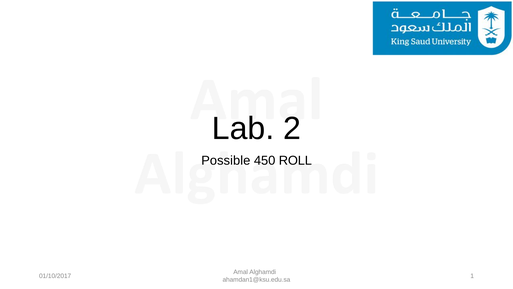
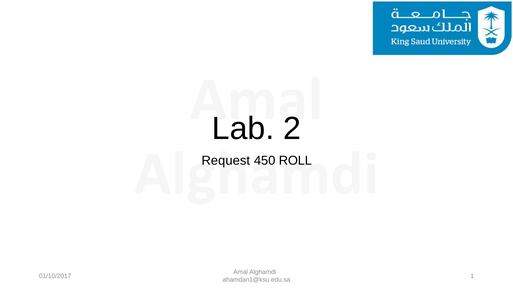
Possible: Possible -> Request (226, 160)
